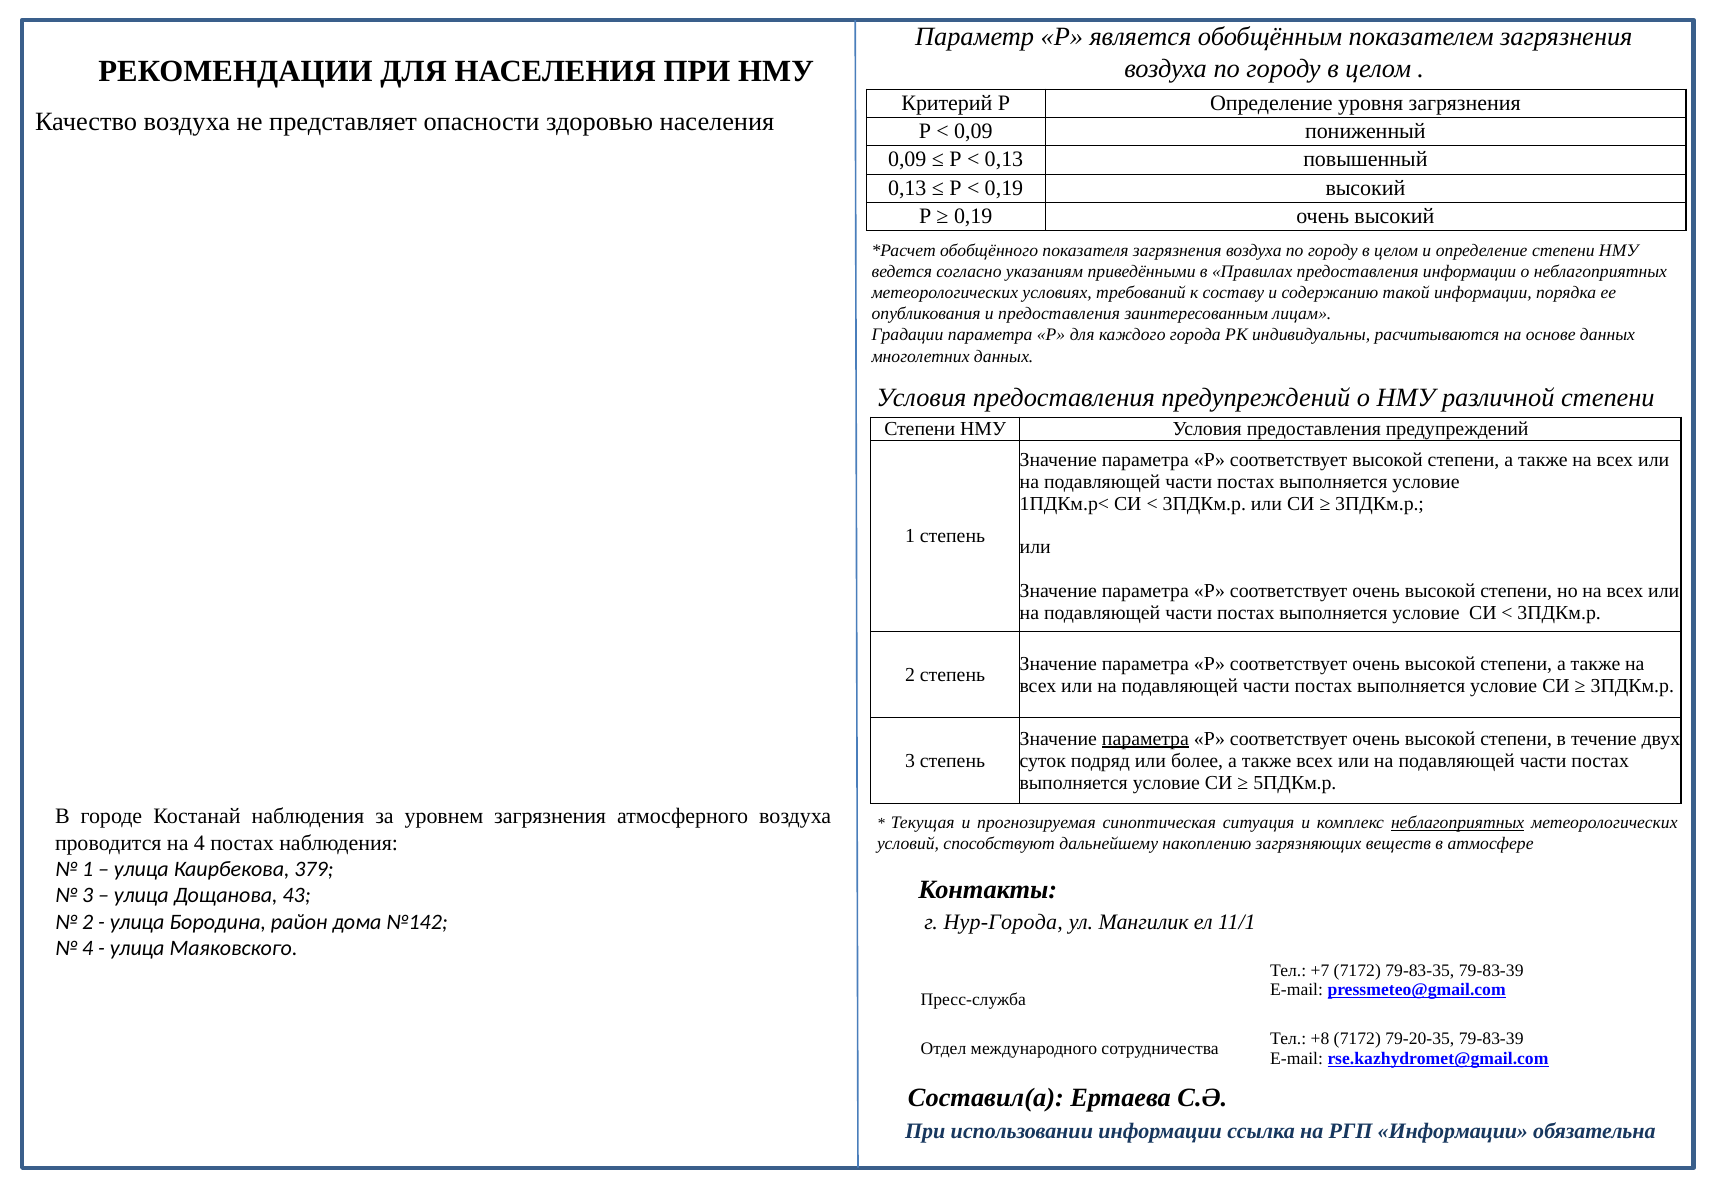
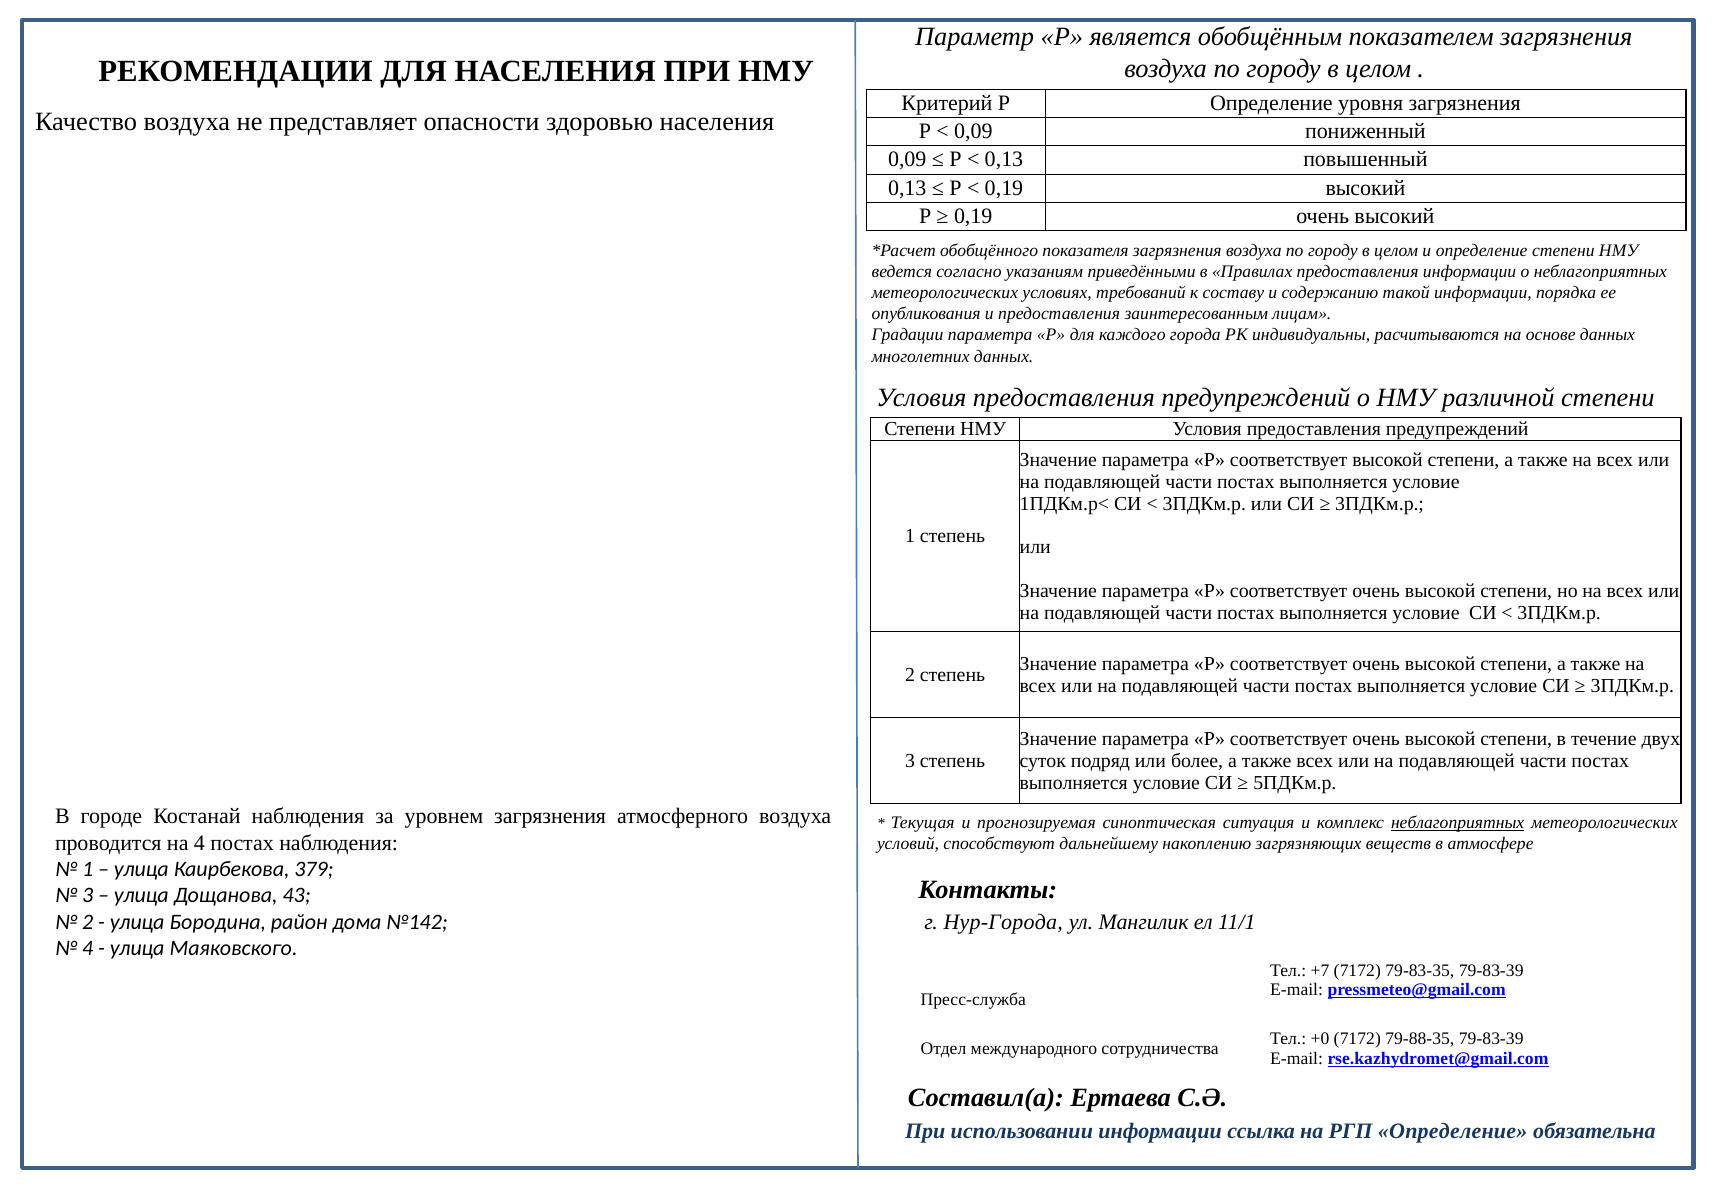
параметра underline: present -> none (1145, 739)
+8: +8 -> +0 (1320, 1039)
79-20-35: 79-20-35 -> 79-88-35 (1420, 1039)
РГП Информации: Информации -> Определение (1453, 1131)
